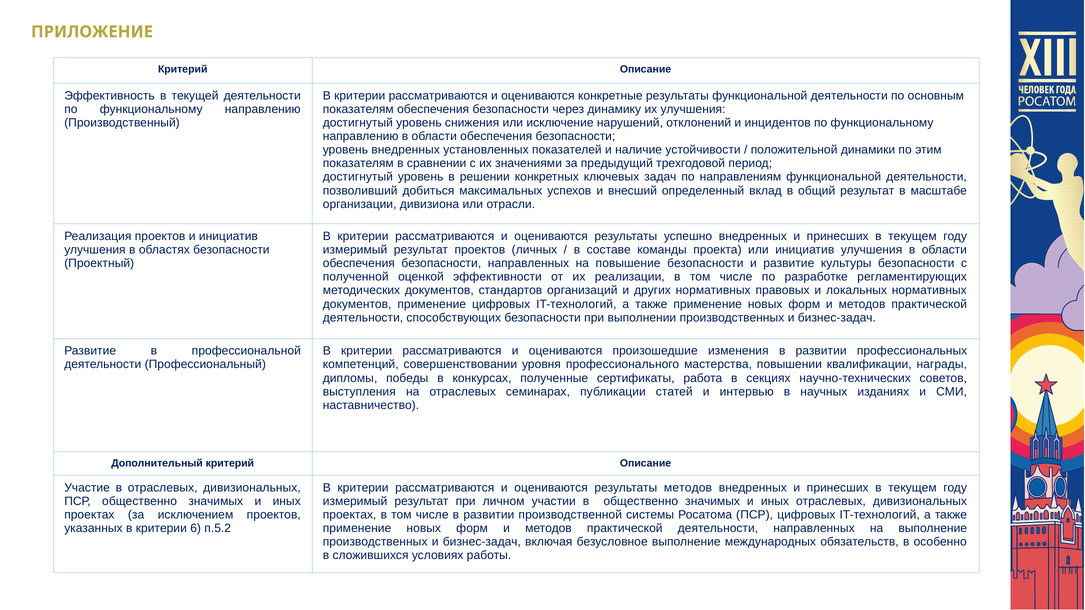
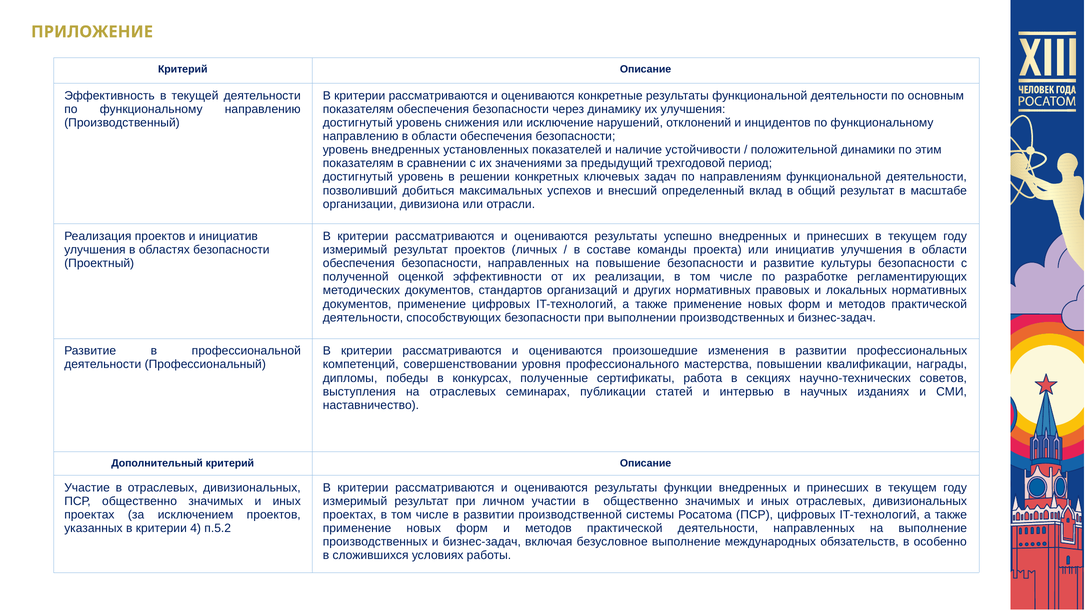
результаты методов: методов -> функции (688, 488)
6: 6 -> 4 (196, 529)
